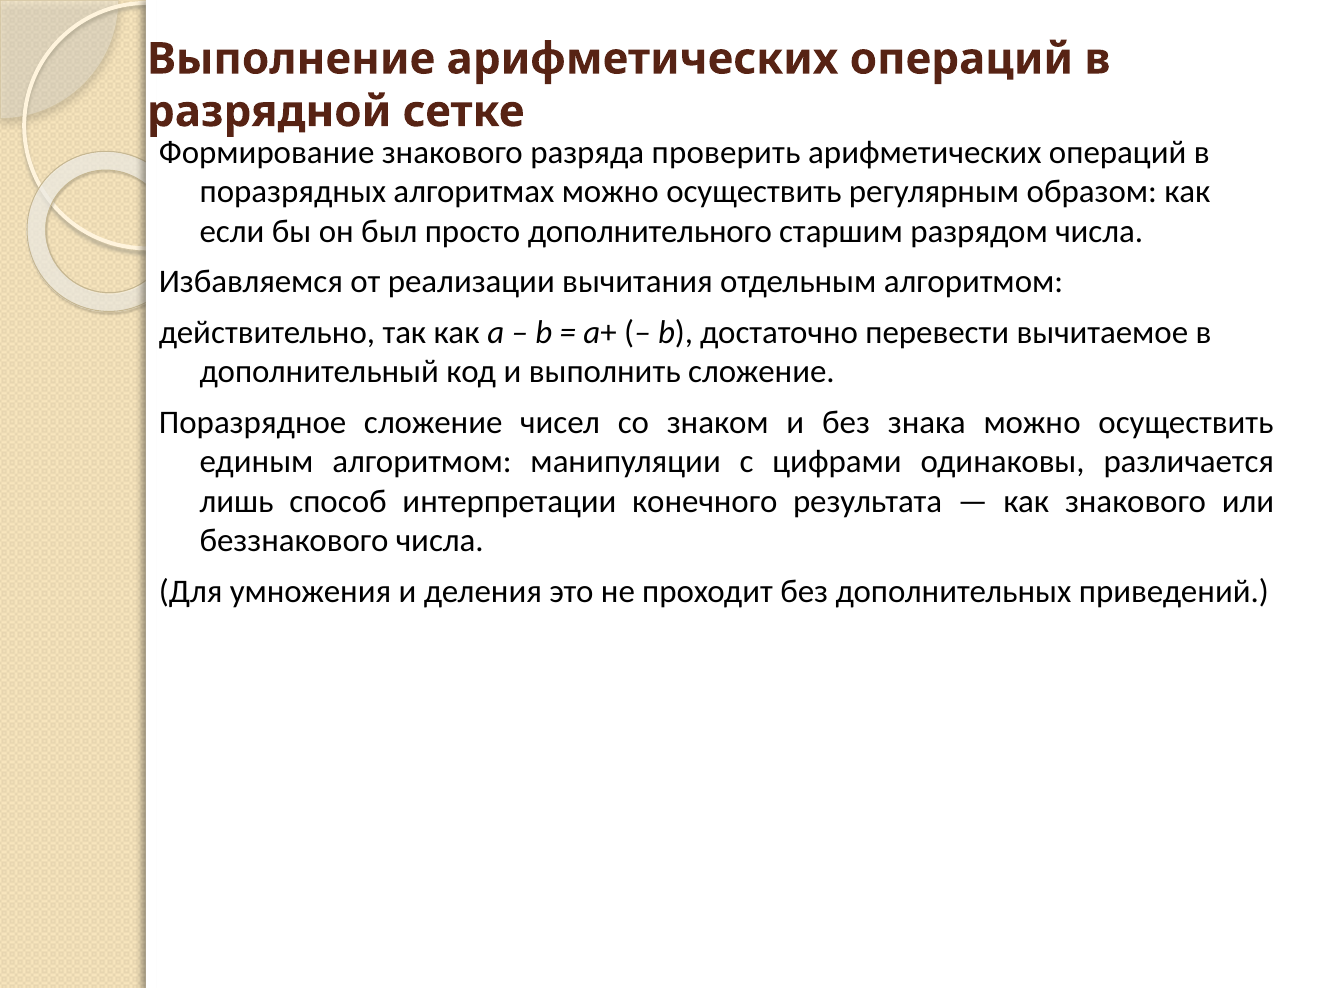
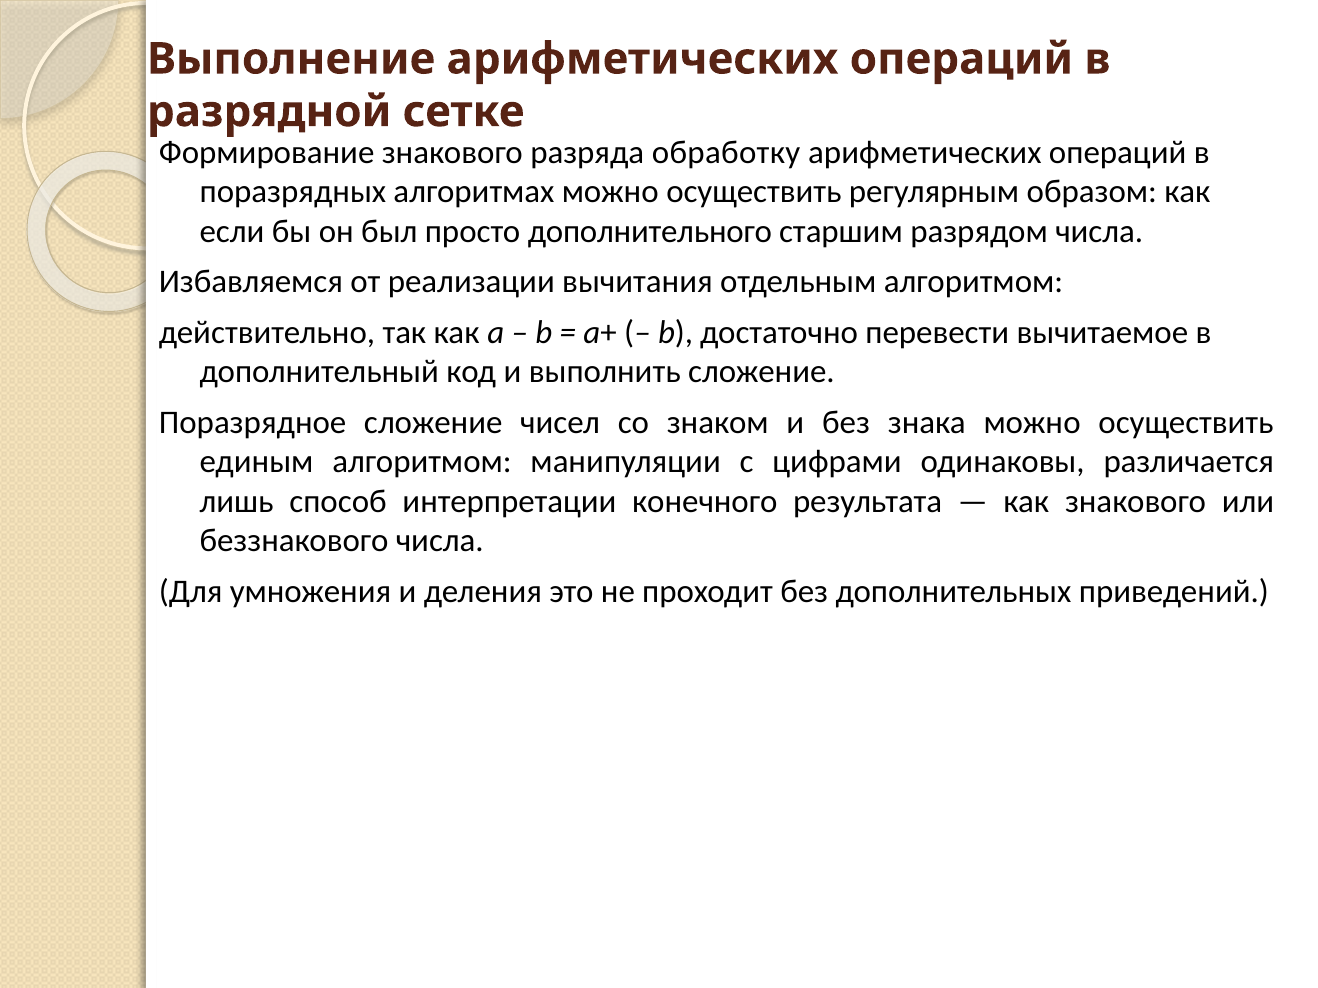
проверить: проверить -> обработку (726, 152)
